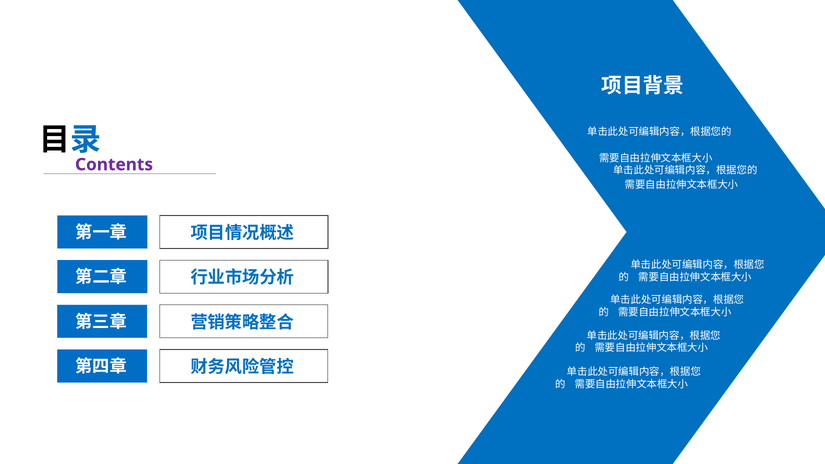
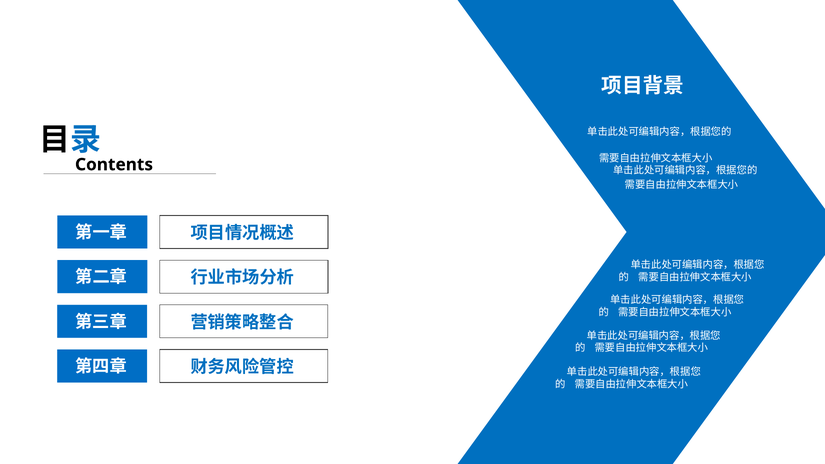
Contents colour: purple -> black (114, 165)
